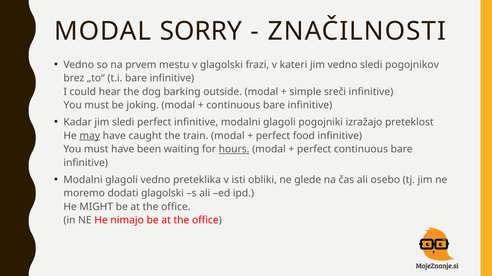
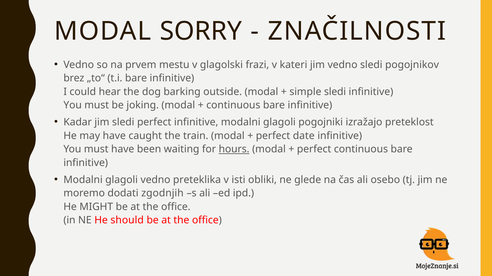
simple sreči: sreči -> sledi (335, 92)
may underline: present -> none (90, 136)
food: food -> date (304, 136)
dodati glagolski: glagolski -> zgodnjih (162, 194)
nimajo: nimajo -> should (127, 221)
